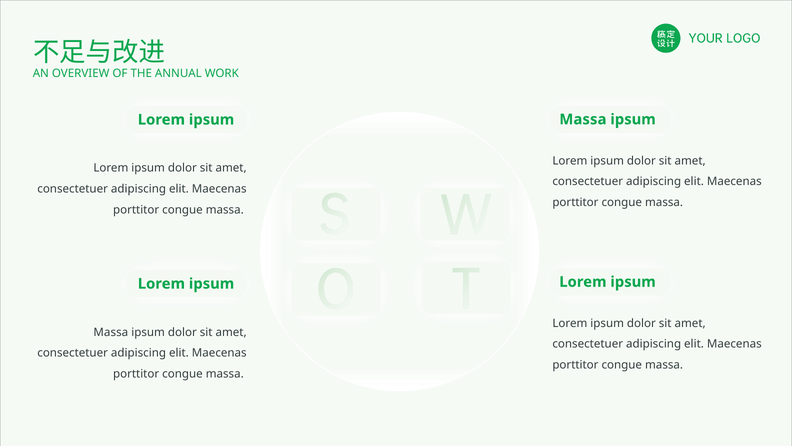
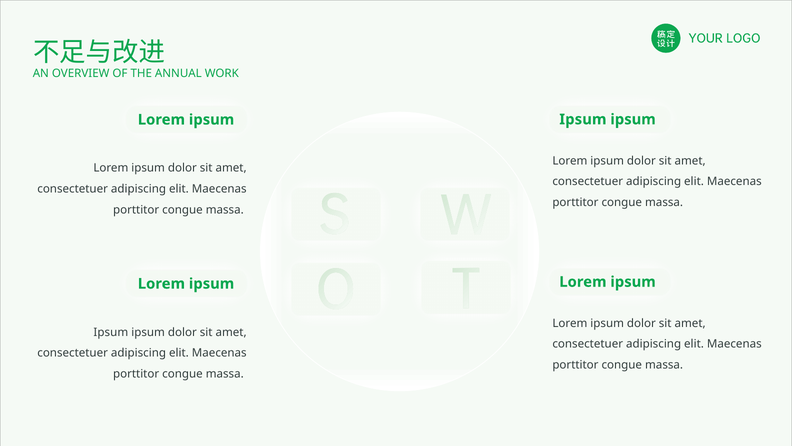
Massa: Massa -> Ipsum (583, 119)
Massa: Massa -> Ipsum (111, 332)
